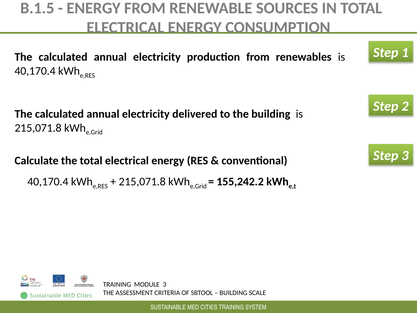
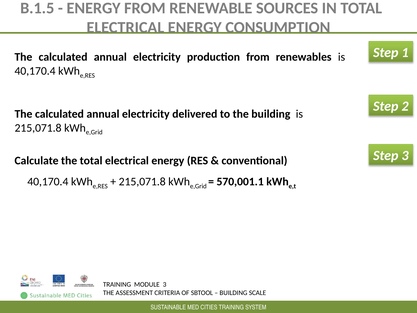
155,242.2: 155,242.2 -> 570,001.1 (240, 182)
